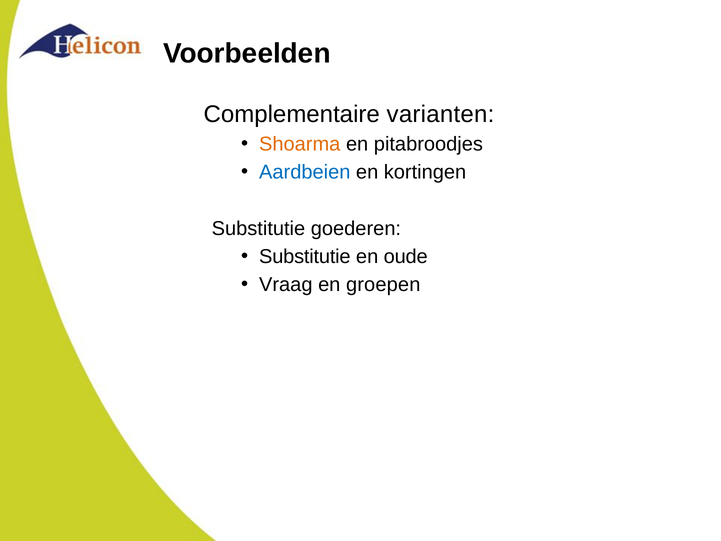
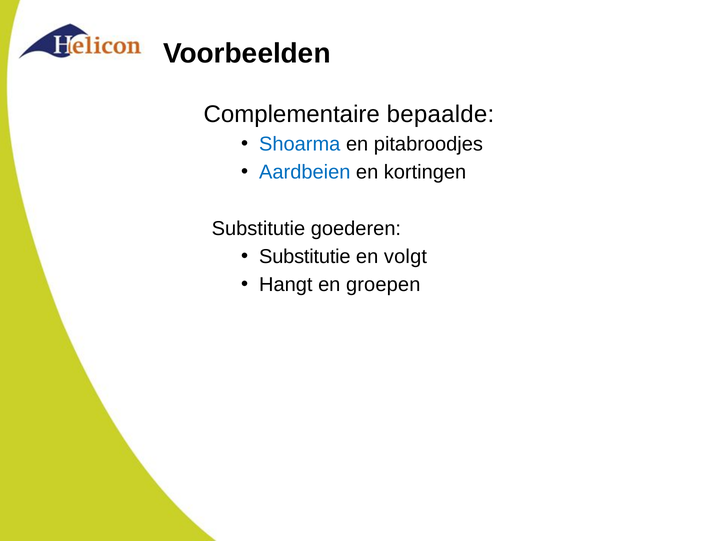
varianten: varianten -> bepaalde (440, 114)
Shoarma colour: orange -> blue (300, 144)
oude: oude -> volgt (405, 256)
Vraag: Vraag -> Hangt (286, 284)
